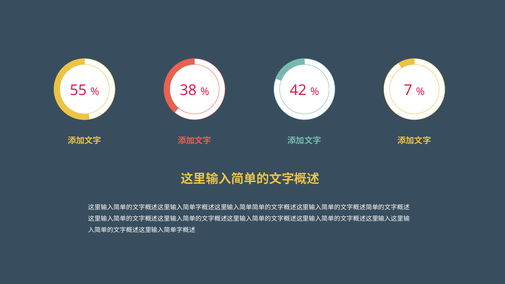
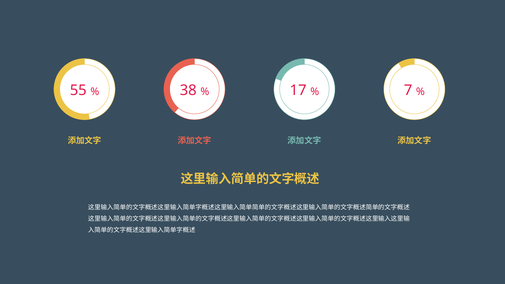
42: 42 -> 17 (298, 90)
